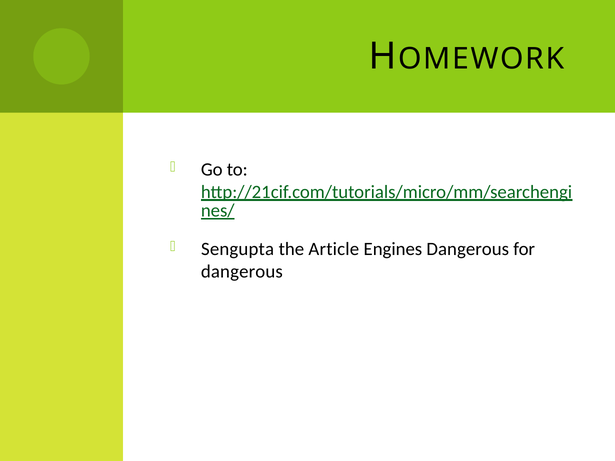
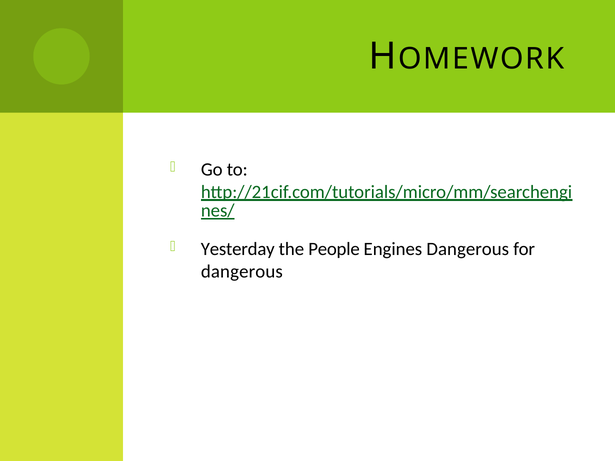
Sengupta: Sengupta -> Yesterday (238, 249)
Article: Article -> People (334, 249)
